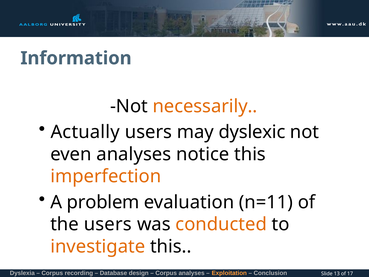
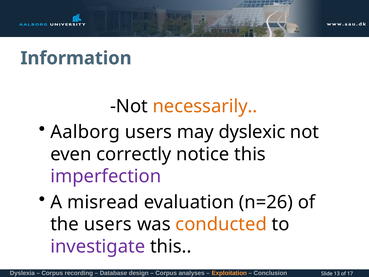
Actually: Actually -> Aalborg (85, 132)
even analyses: analyses -> correctly (134, 154)
imperfection colour: orange -> purple (106, 176)
problem: problem -> misread (103, 202)
n=11: n=11 -> n=26 (266, 202)
investigate colour: orange -> purple (98, 246)
